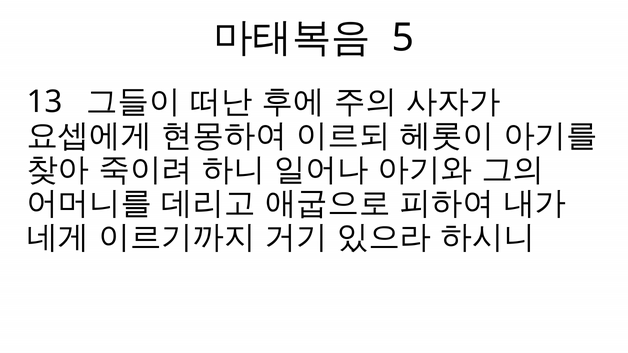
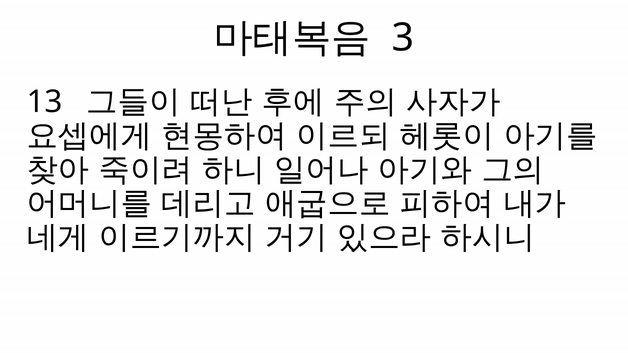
5: 5 -> 3 (403, 38)
